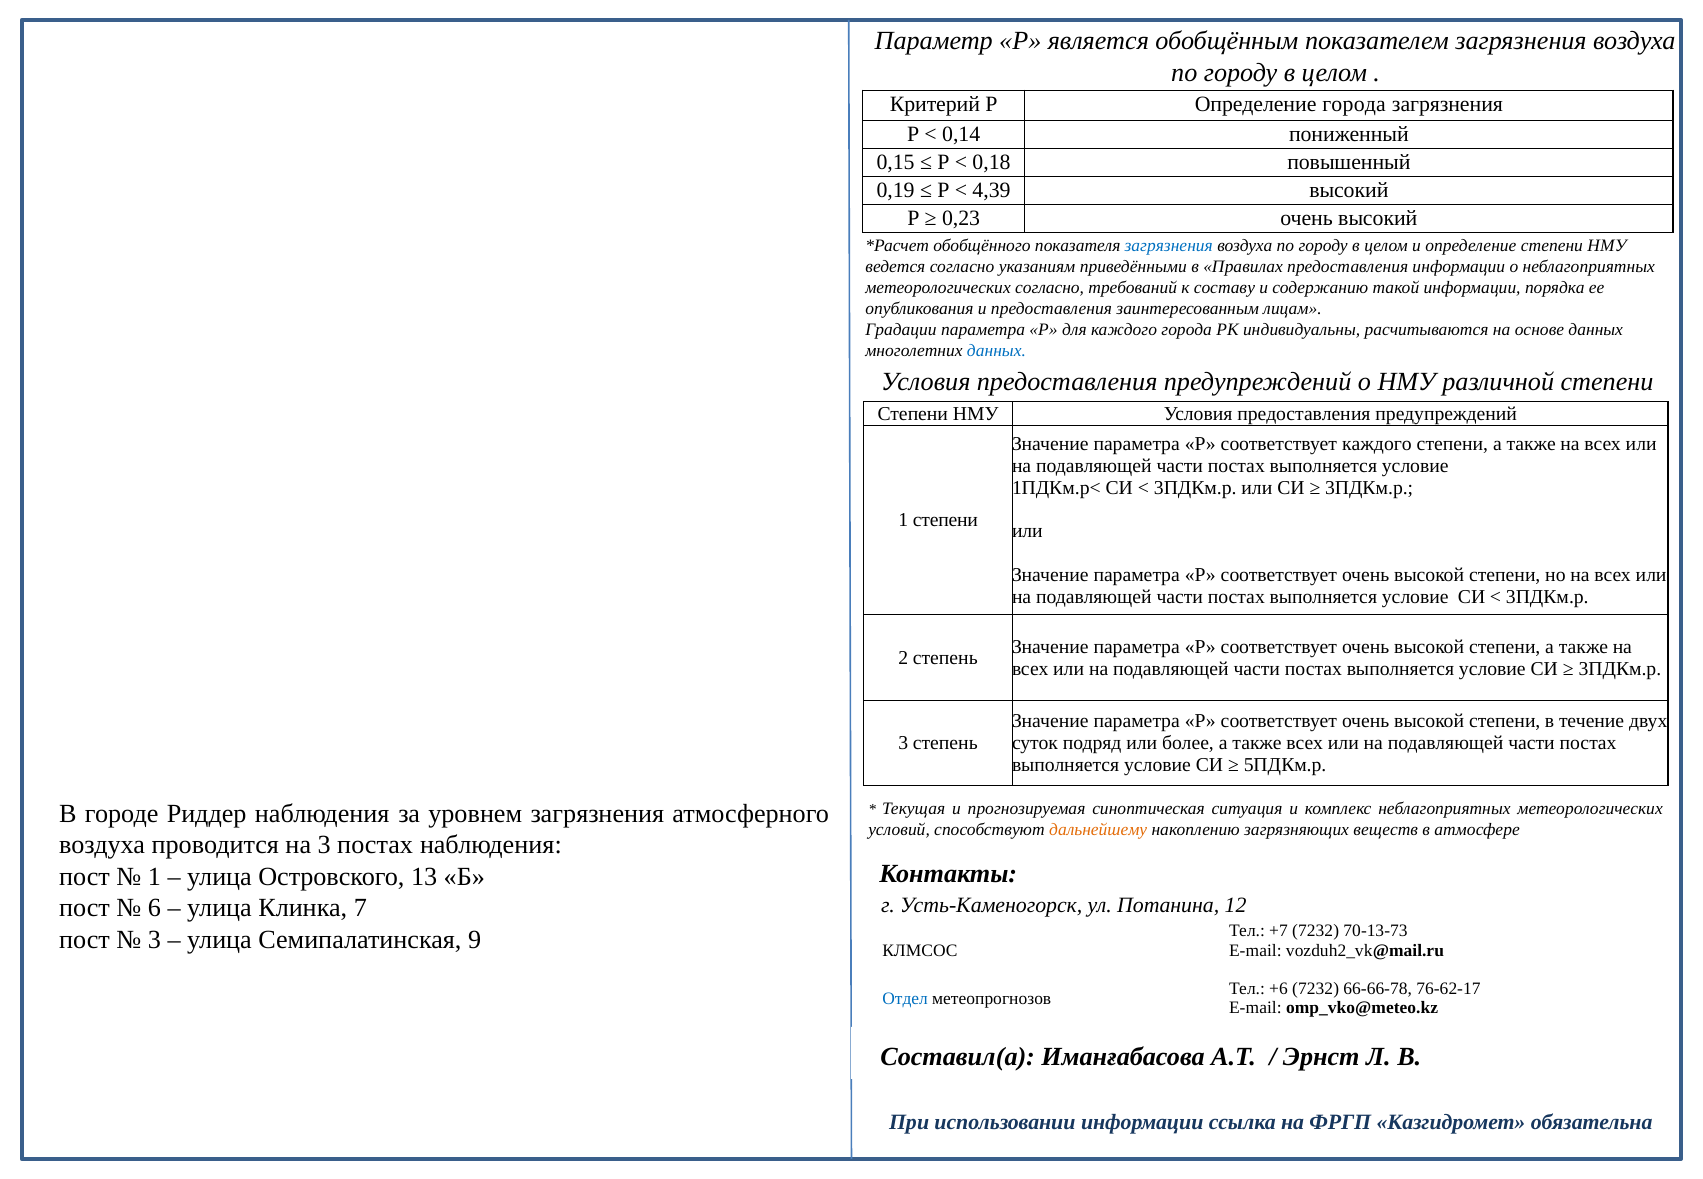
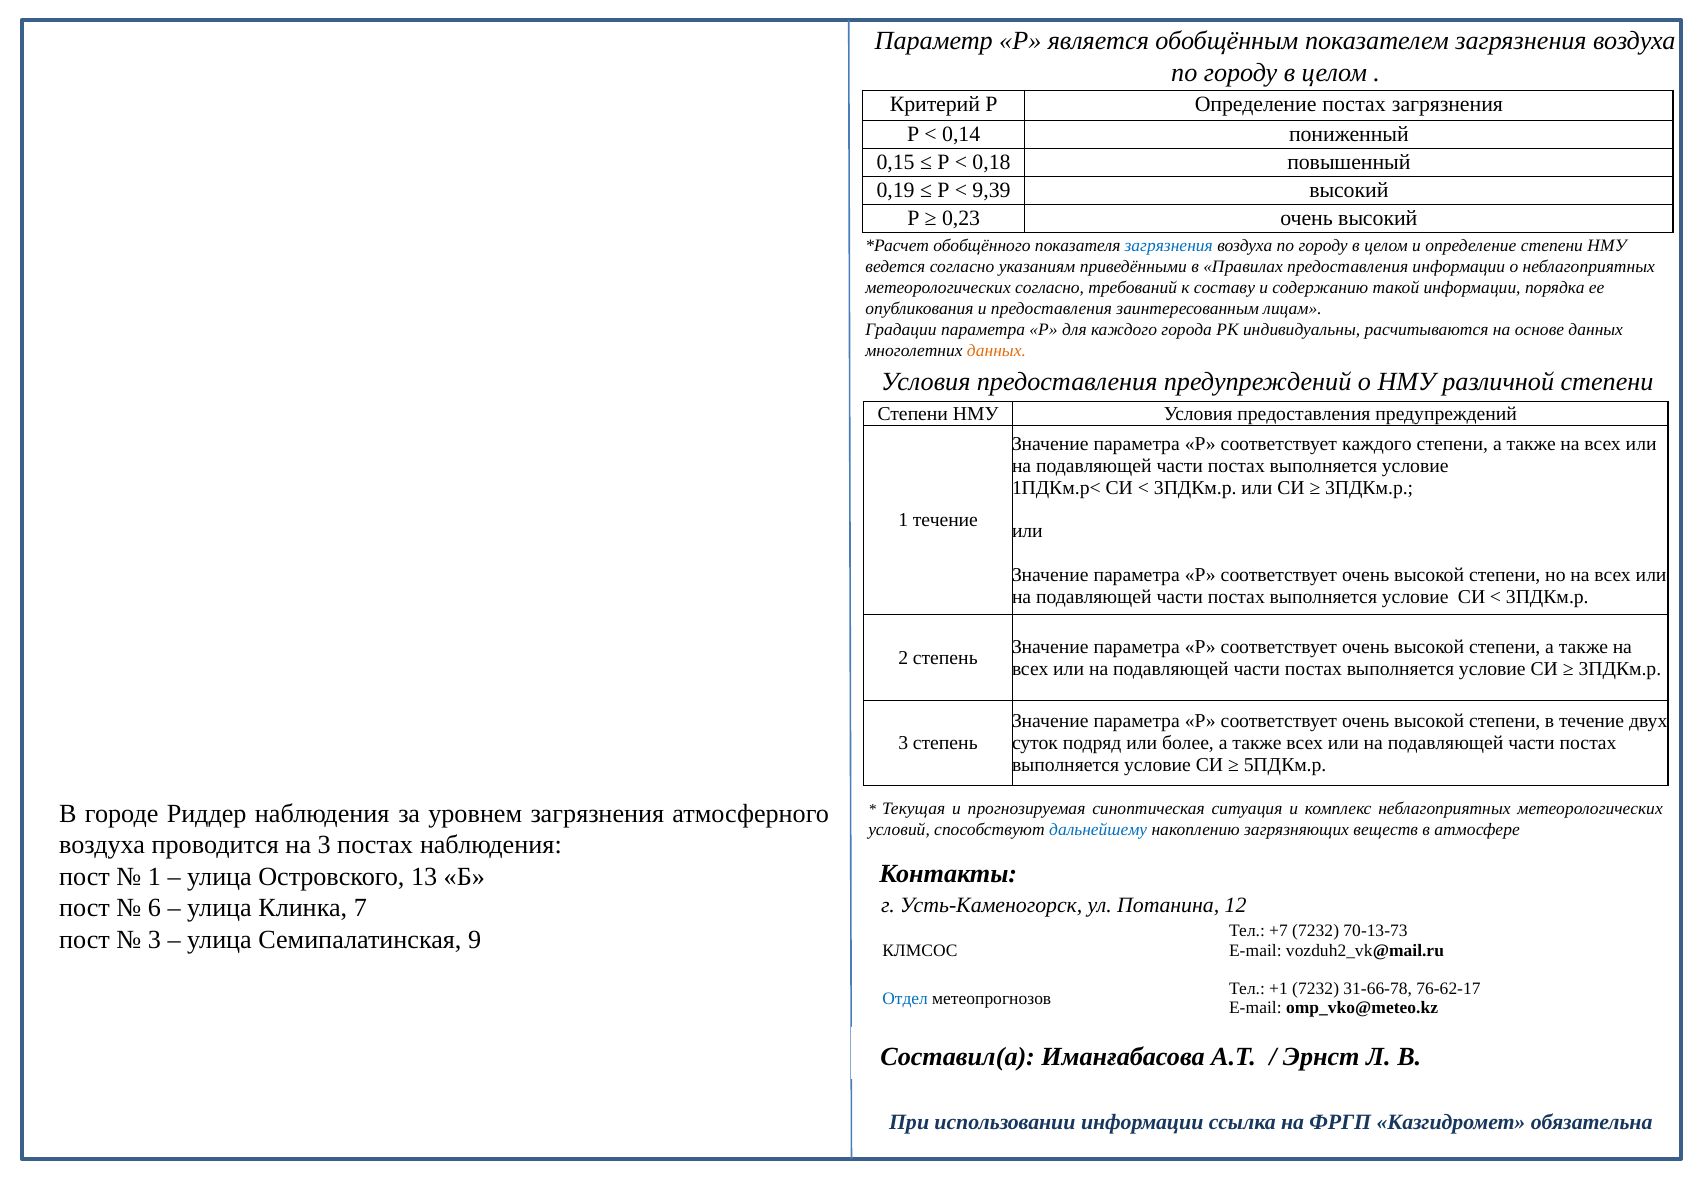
Определение города: города -> постах (1354, 104)
4,39: 4,39 -> 9,39 (992, 190)
данных colour: blue -> orange (996, 351)
1 степени: степени -> течение (945, 520)
дальнейшему colour: orange -> blue (1098, 829)
+6: +6 -> +1 (1279, 989)
66-66-78: 66-66-78 -> 31-66-78 (1378, 989)
